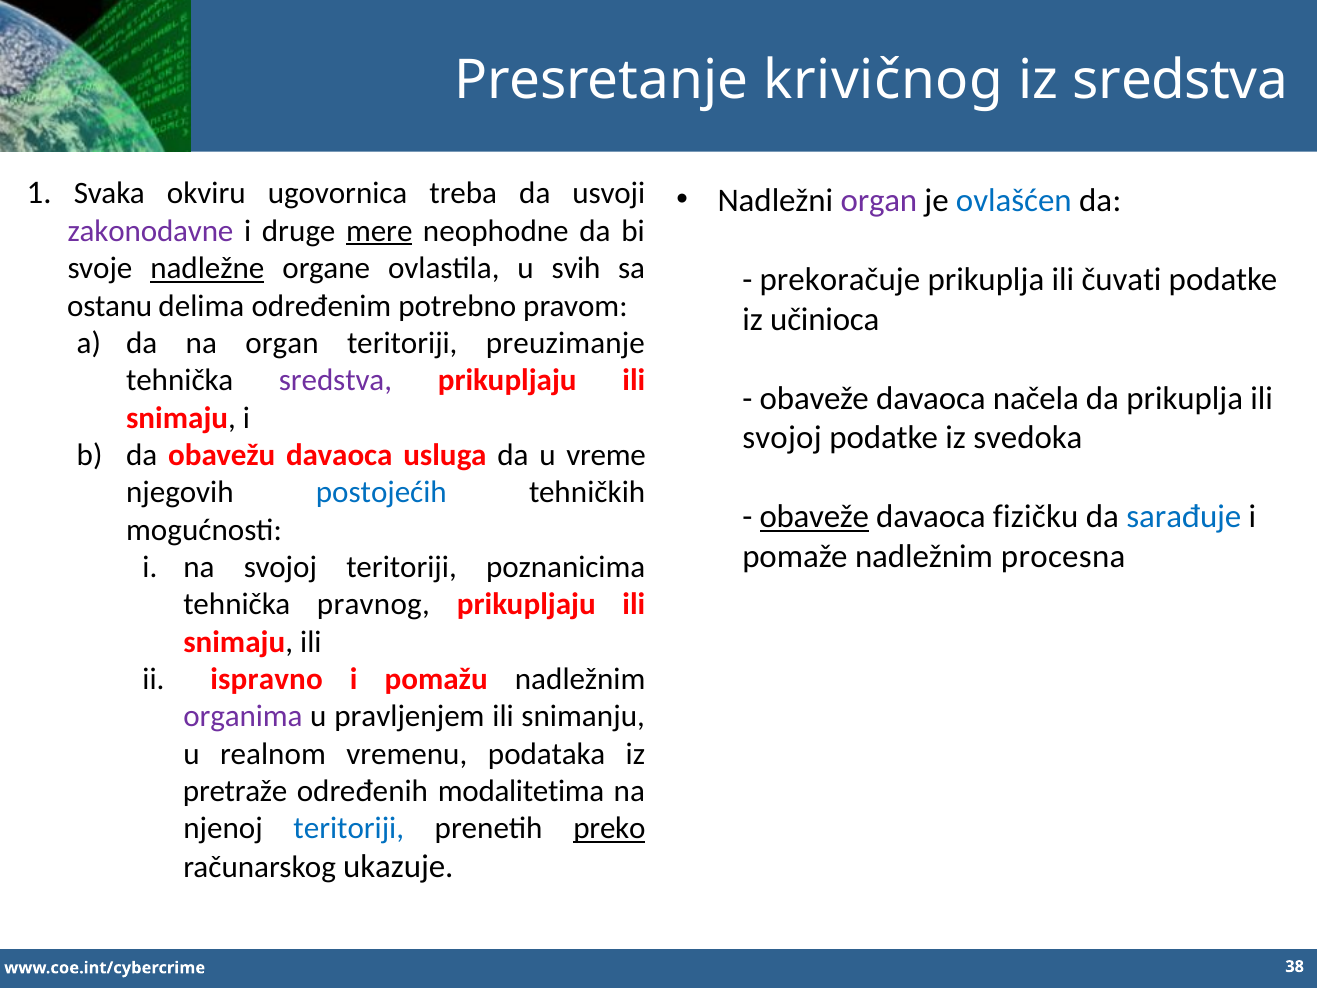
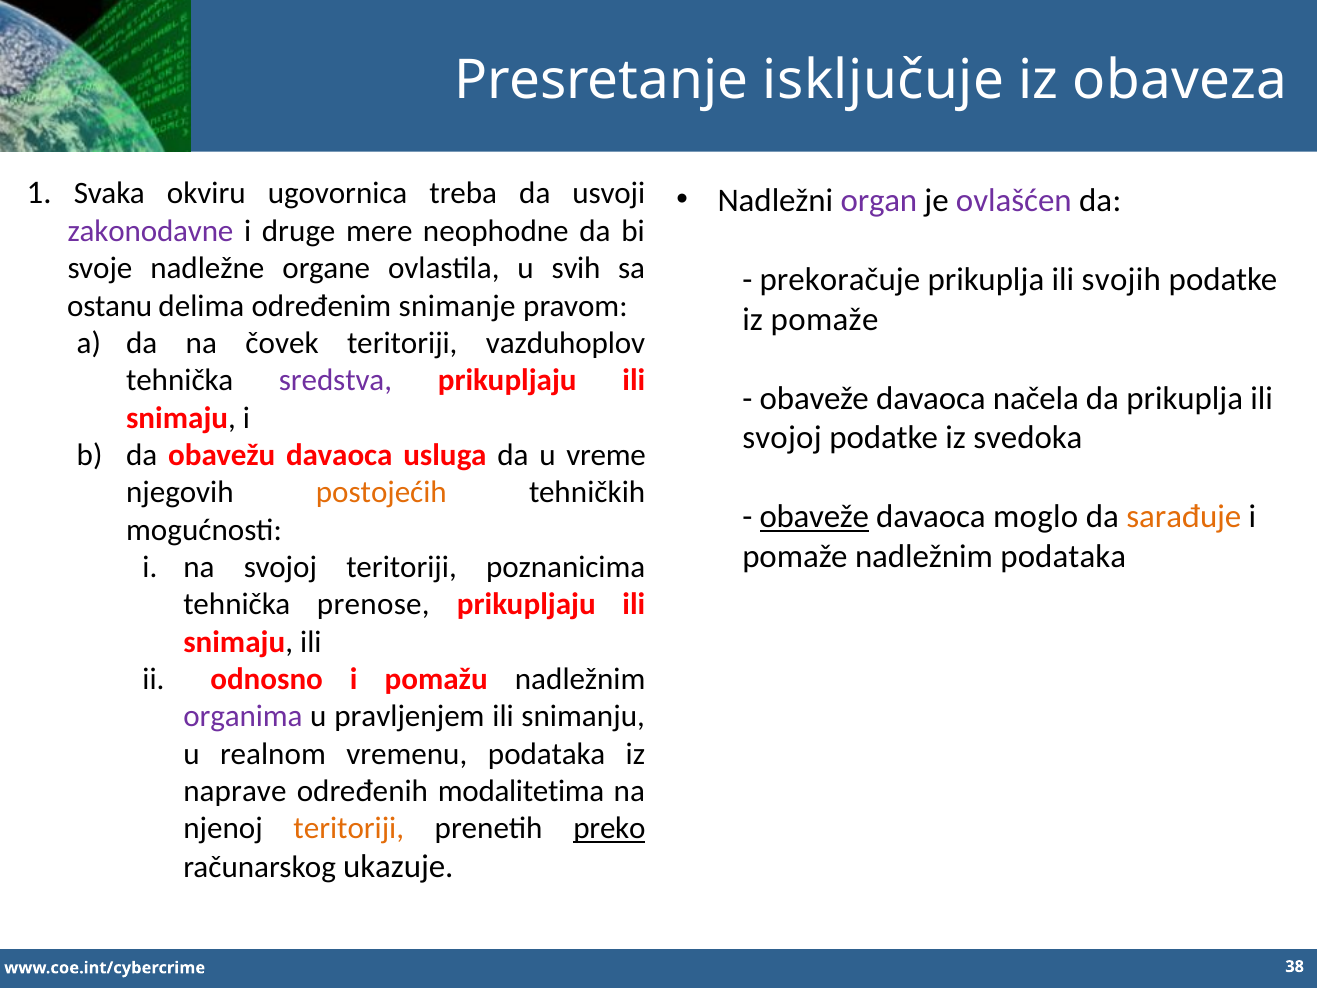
krivičnog: krivičnog -> isključuje (883, 81)
iz sredstva: sredstva -> obaveza (1180, 81)
ovlašćen colour: blue -> purple (1014, 201)
mere underline: present -> none (379, 231)
nadležne underline: present -> none (207, 268)
čuvati: čuvati -> svojih (1121, 280)
potrebno: potrebno -> snimanje (457, 306)
iz učinioca: učinioca -> pomaže (825, 319)
na organ: organ -> čovek (282, 343)
preuzimanje: preuzimanje -> vazduhoplov (566, 343)
postojećih colour: blue -> orange (381, 492)
fizičku: fizičku -> moglo (1036, 517)
sarađuje colour: blue -> orange (1184, 517)
nadležnim procesna: procesna -> podataka (1063, 556)
pravnog: pravnog -> prenose (373, 604)
ispravno: ispravno -> odnosno (267, 679)
pretraže: pretraže -> naprave (235, 791)
teritoriji colour: blue -> orange (349, 828)
